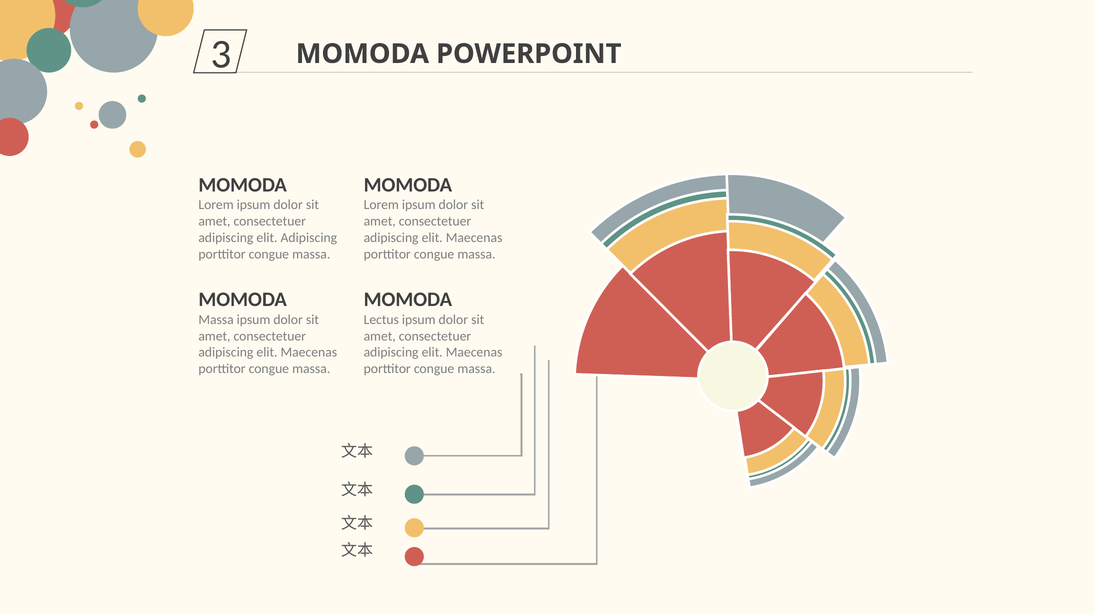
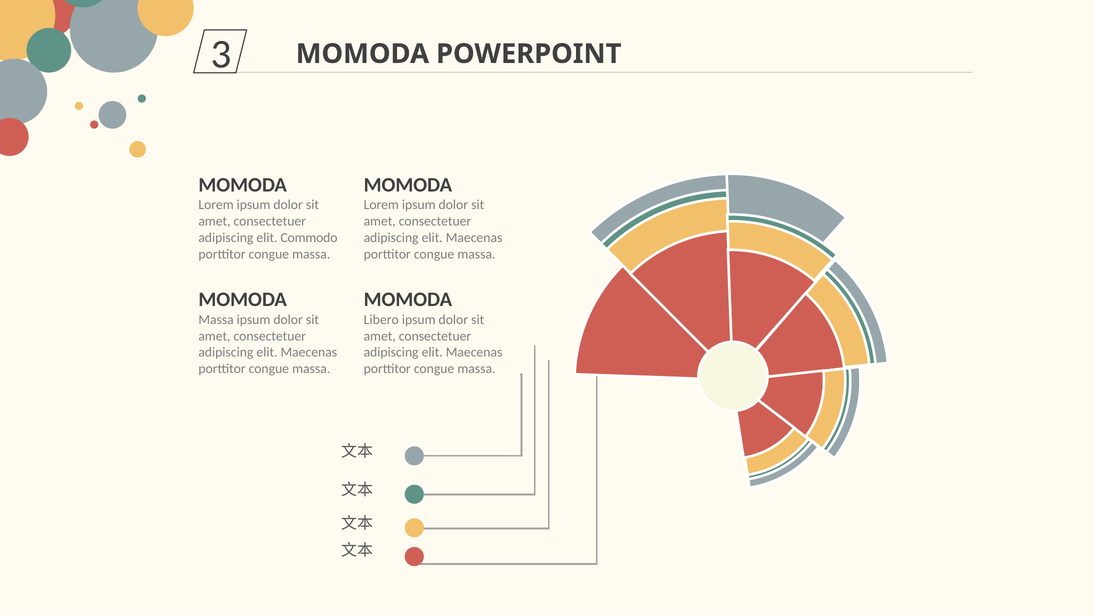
elit Adipiscing: Adipiscing -> Commodo (309, 238)
Lectus: Lectus -> Libero (381, 320)
